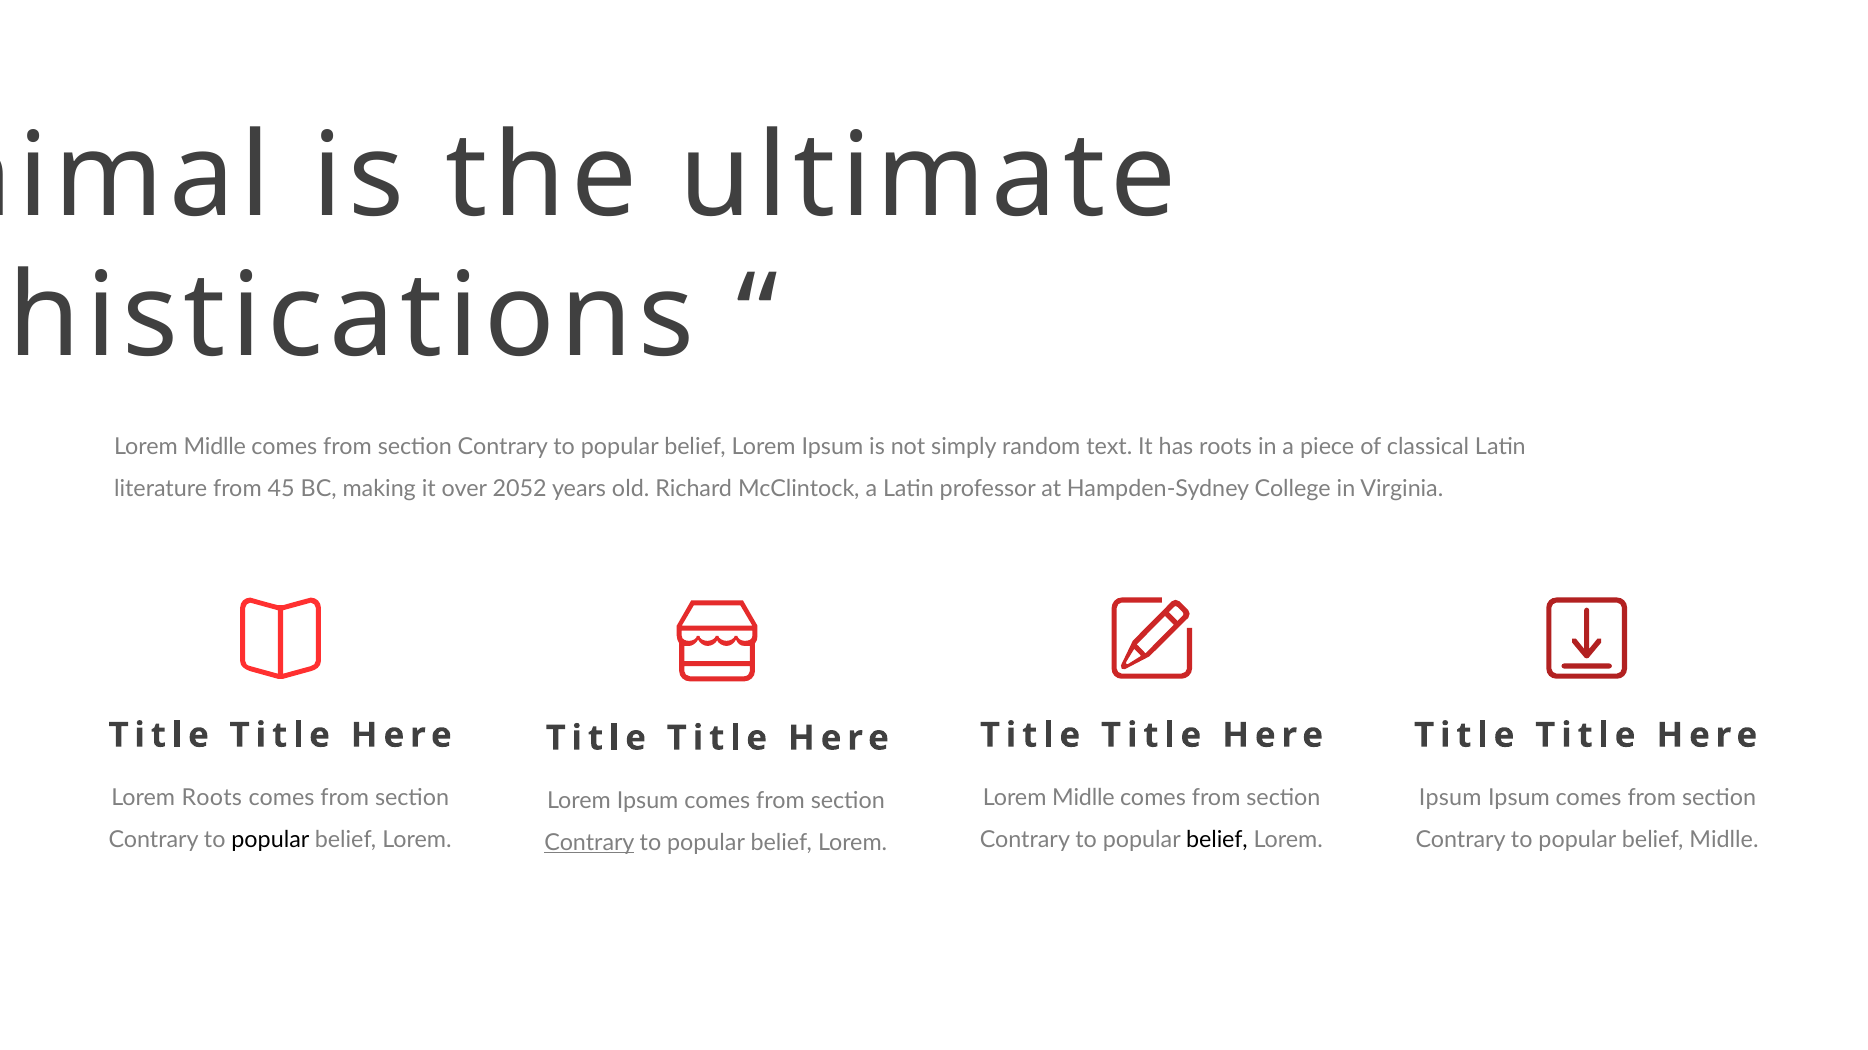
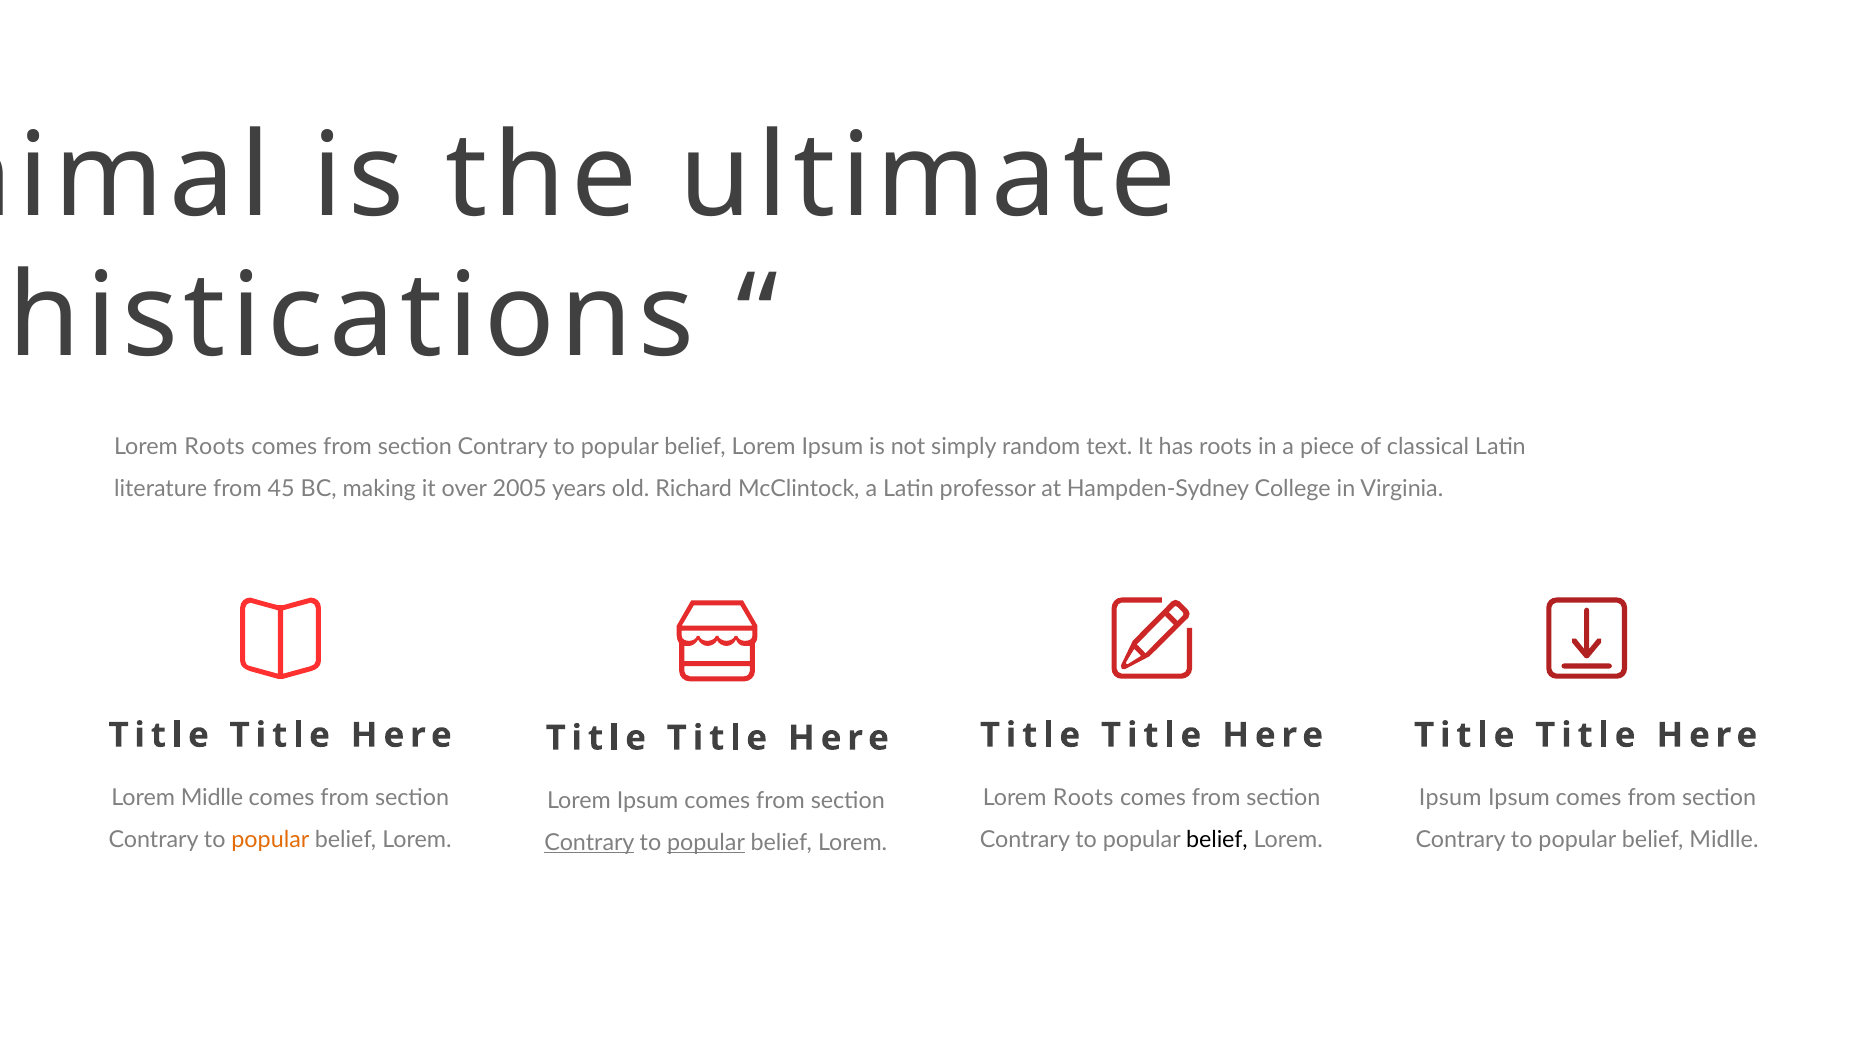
Midlle: Midlle -> Roots (215, 447)
2052: 2052 -> 2005 (520, 489)
Lorem Roots: Roots -> Midlle (212, 798)
Midlle: Midlle -> Roots (1083, 798)
popular colour: black -> orange (270, 840)
popular underline: none -> present (706, 843)
